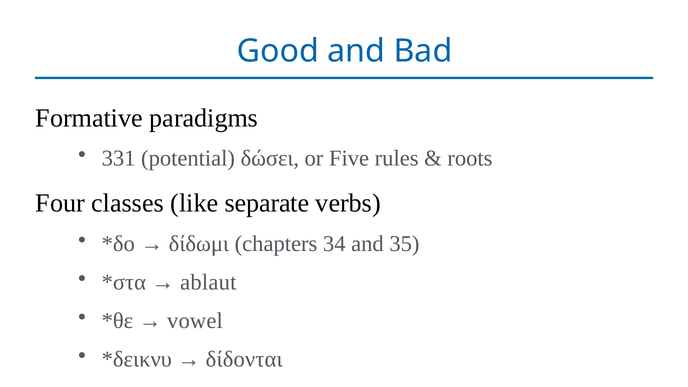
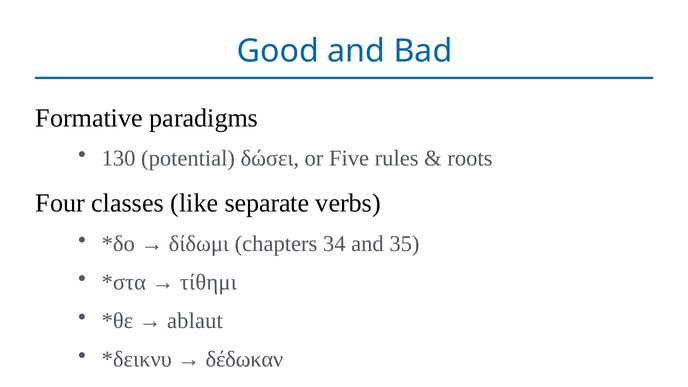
331: 331 -> 130 (119, 158)
ablaut: ablaut -> τίθημι (208, 282)
vowel: vowel -> ablaut (195, 321)
δίδονται: δίδονται -> δέδωκαν (244, 359)
